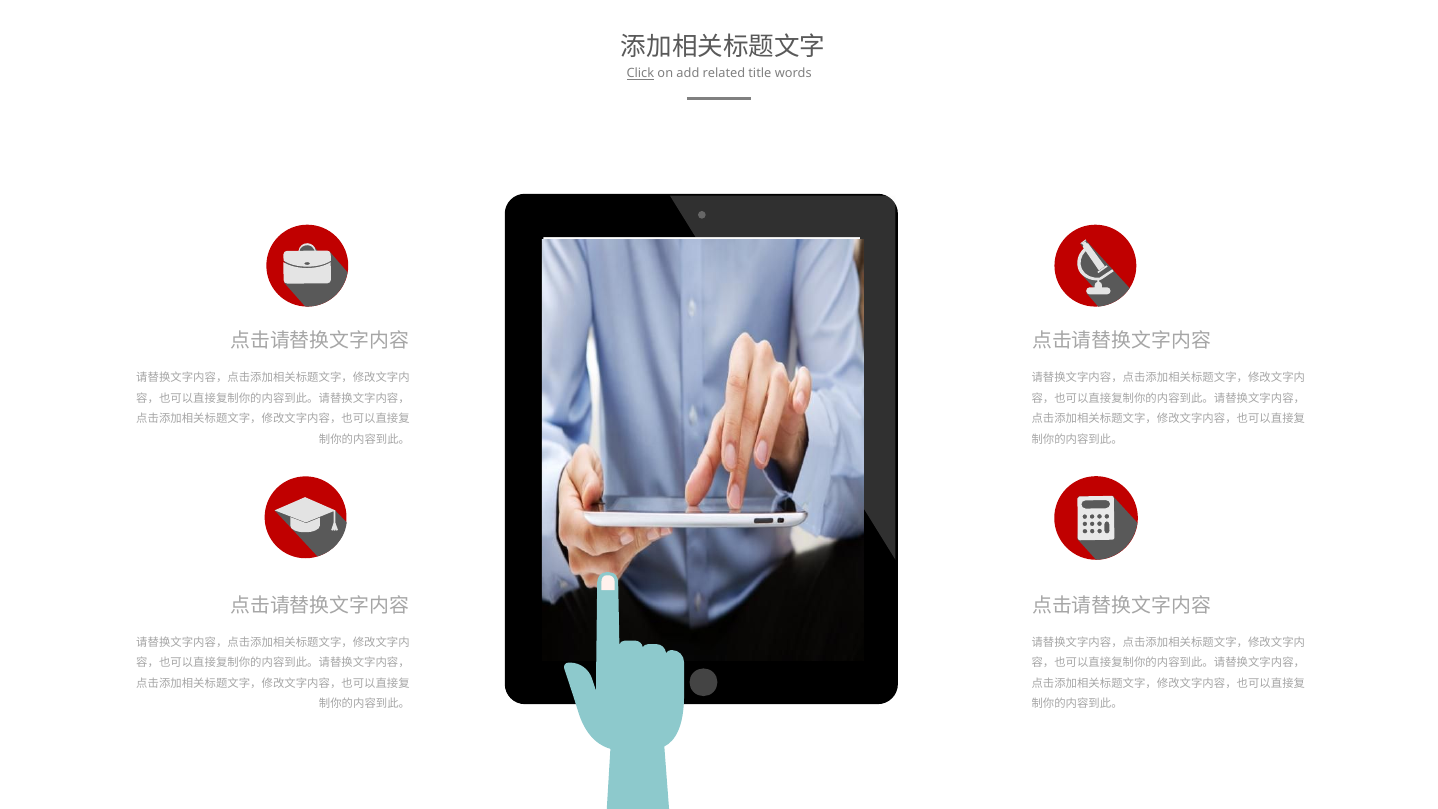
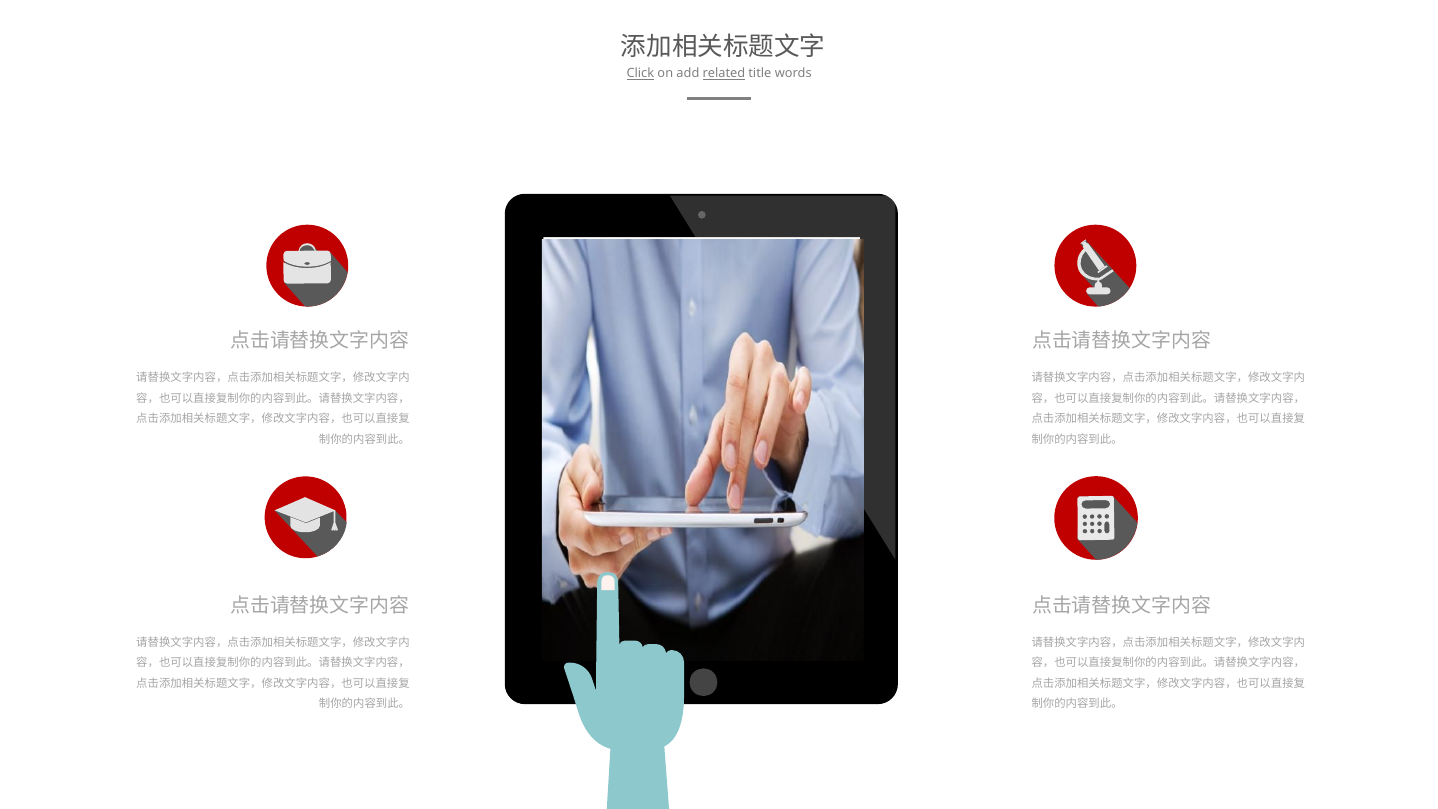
related underline: none -> present (724, 74)
